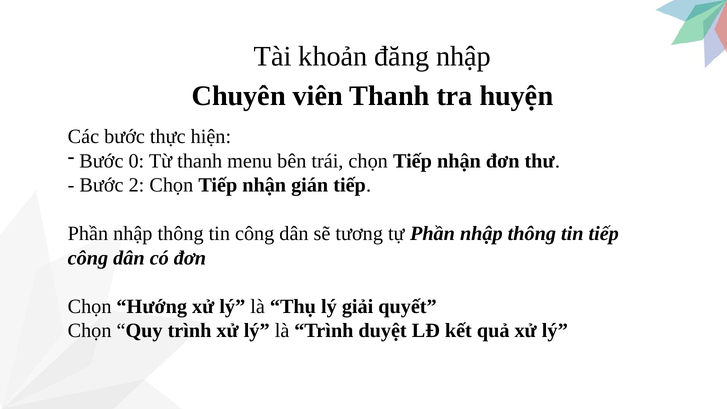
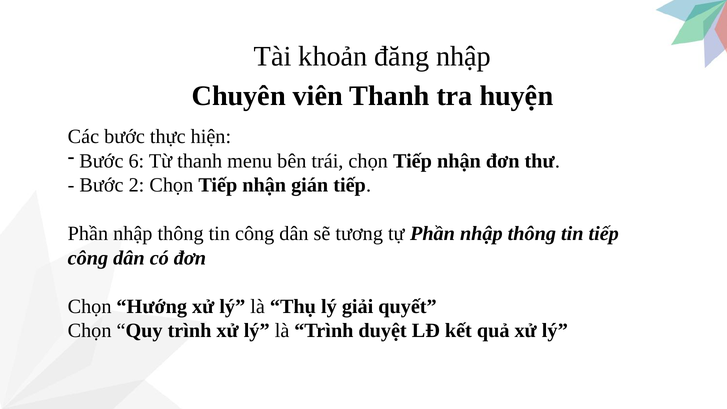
0: 0 -> 6 (136, 161)
